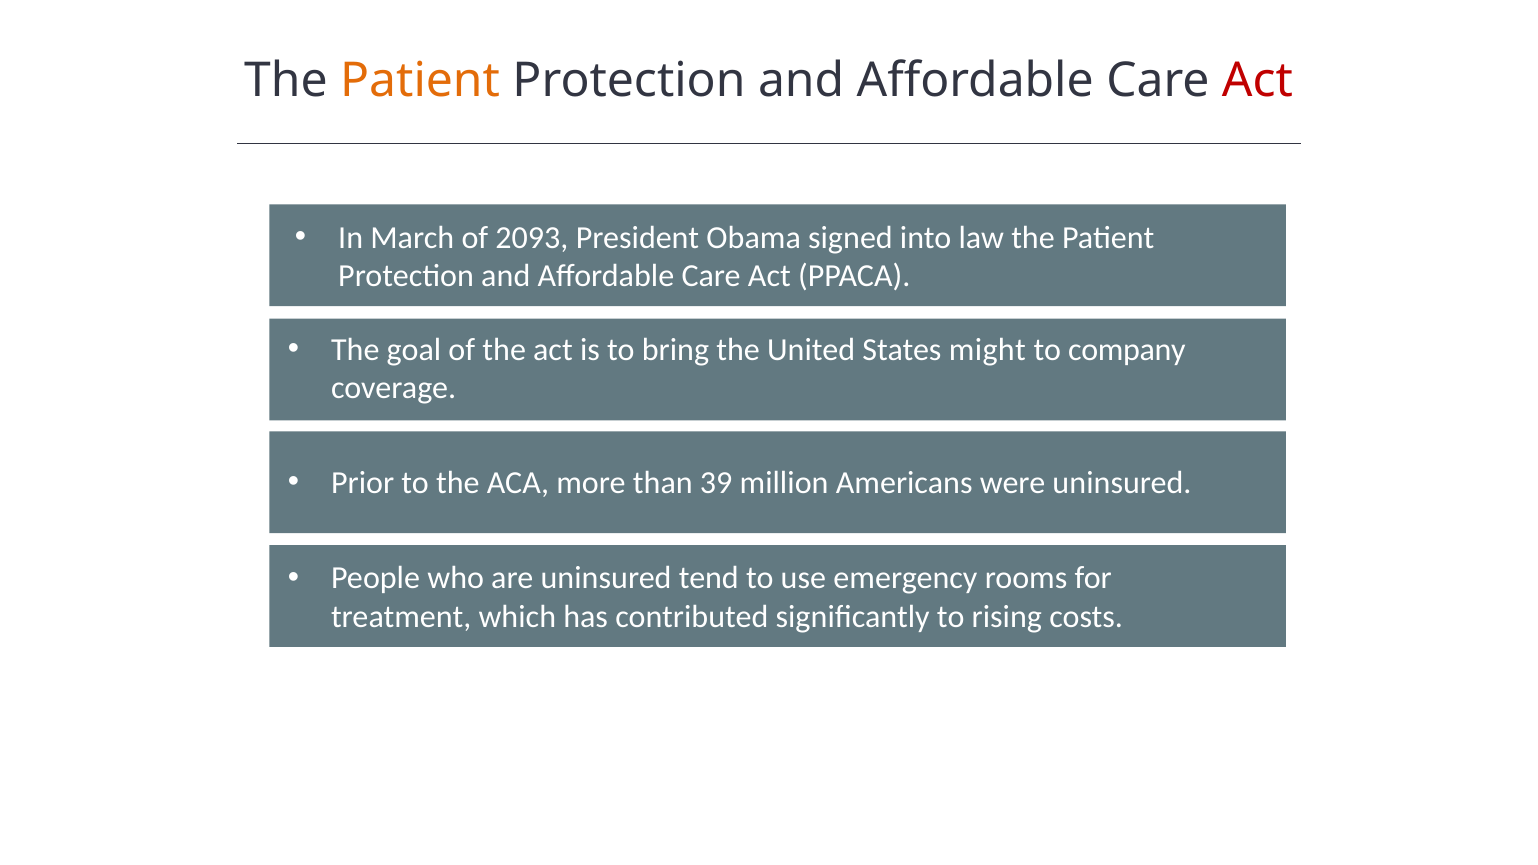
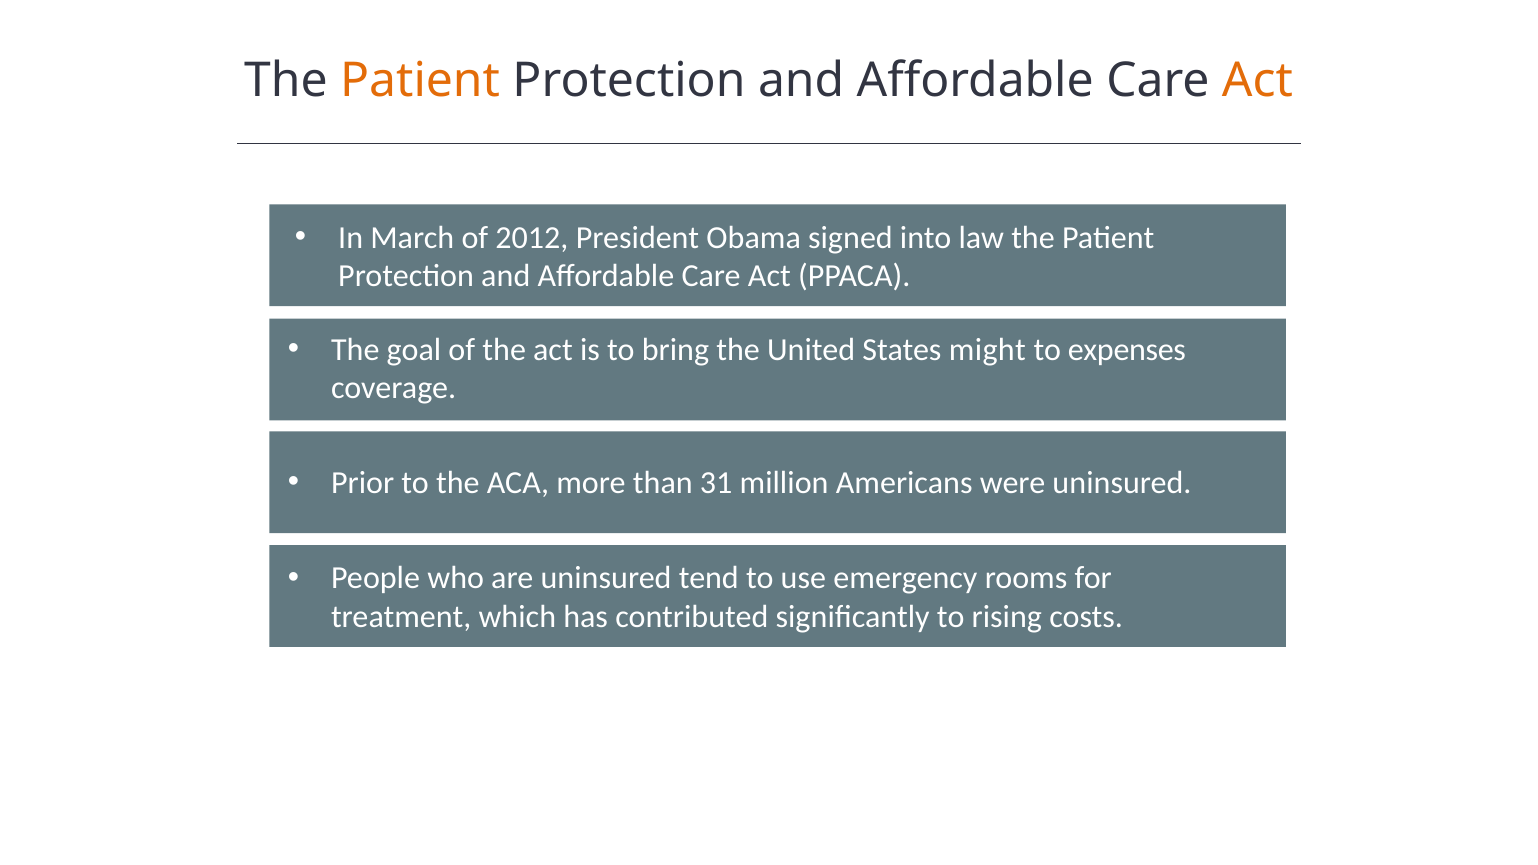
Act colour: red -> orange (1257, 81)
2093: 2093 -> 2012 (532, 238)
company: company -> expenses (1127, 350)
39: 39 -> 31 (716, 483)
